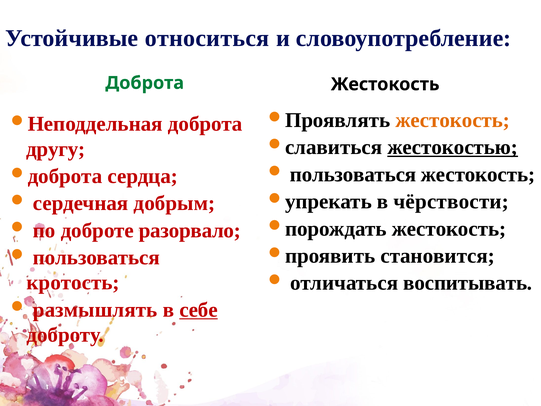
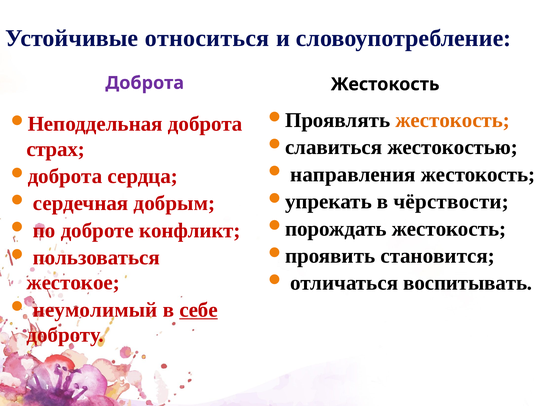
Доброта colour: green -> purple (145, 83)
жестокостью underline: present -> none (453, 147)
другу: другу -> страх (56, 149)
пользоваться: пользоваться -> направления (353, 174)
разорвало: разорвало -> конфликт (190, 230)
кротость: кротость -> жестокое (73, 283)
размышлять: размышлять -> неумолимый (95, 310)
